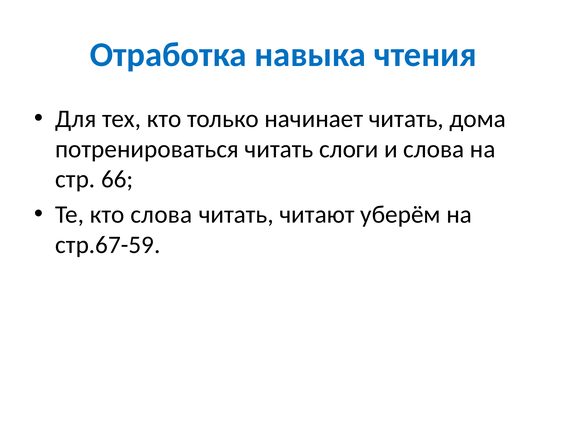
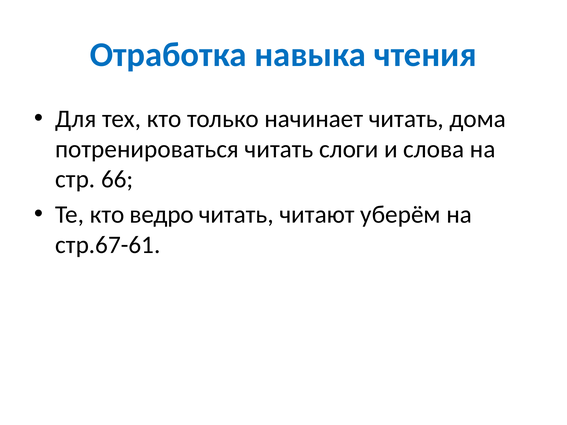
кто слова: слова -> ведро (162, 215)
стр.67-59: стр.67-59 -> стр.67-61 (108, 245)
